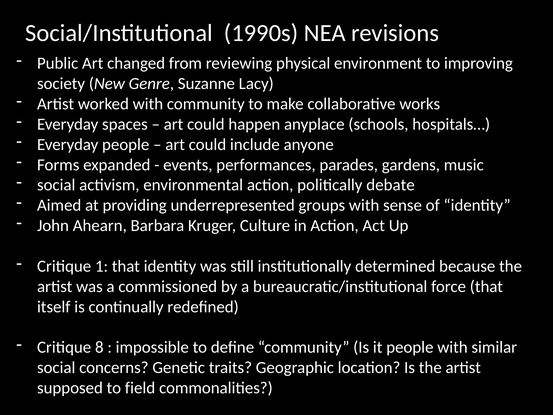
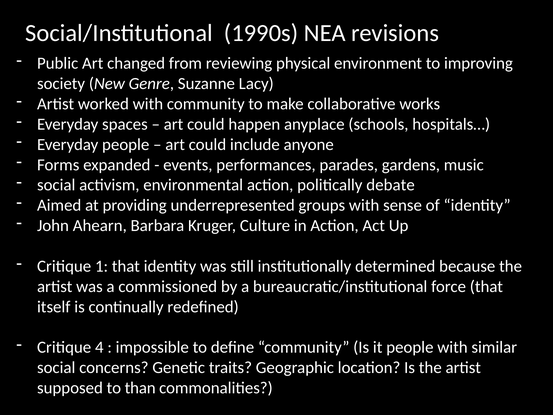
8: 8 -> 4 (99, 347)
field: field -> than (140, 388)
